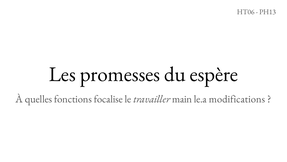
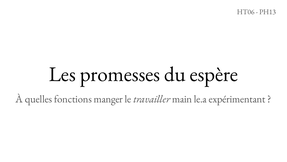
focalise: focalise -> manger (108, 99)
modifications: modifications -> expérimentant (237, 99)
